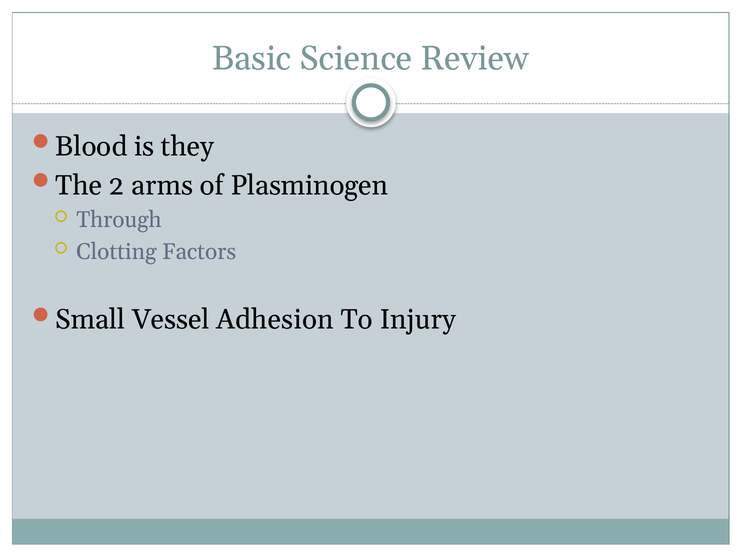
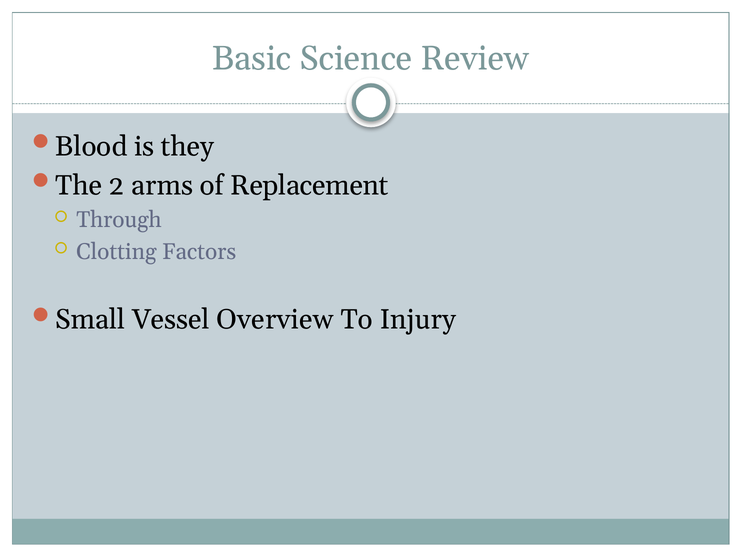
Plasminogen: Plasminogen -> Replacement (309, 185)
Adhesion: Adhesion -> Overview (275, 319)
